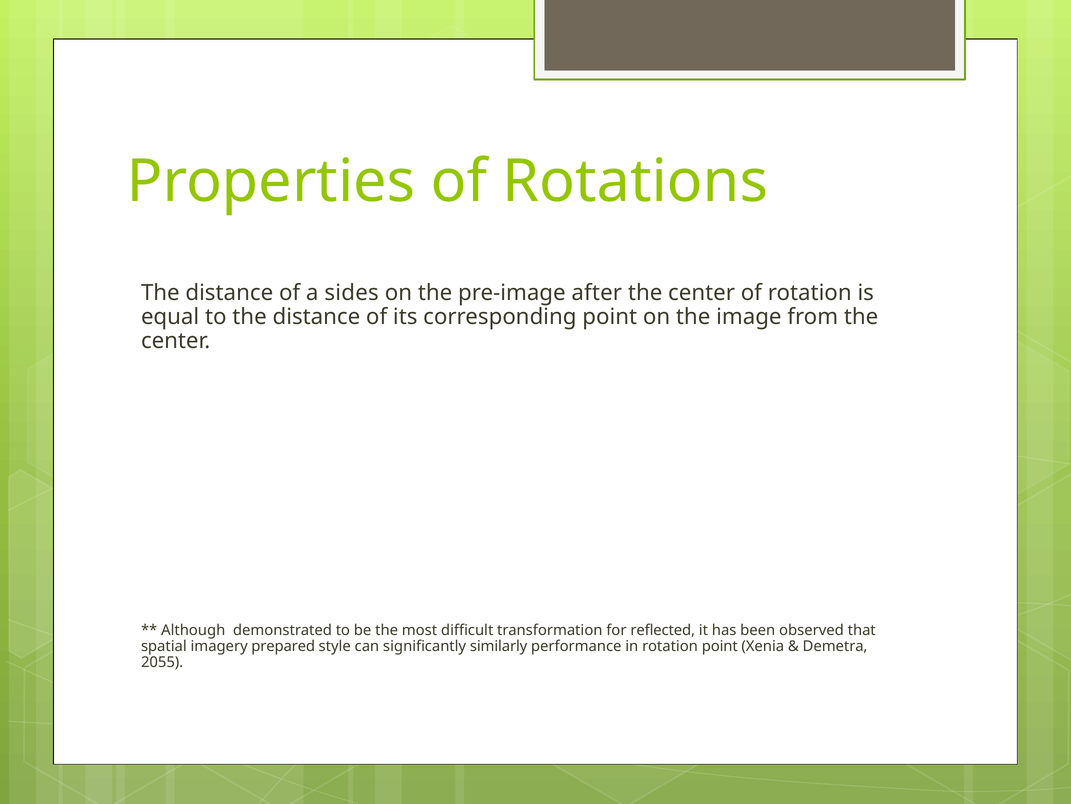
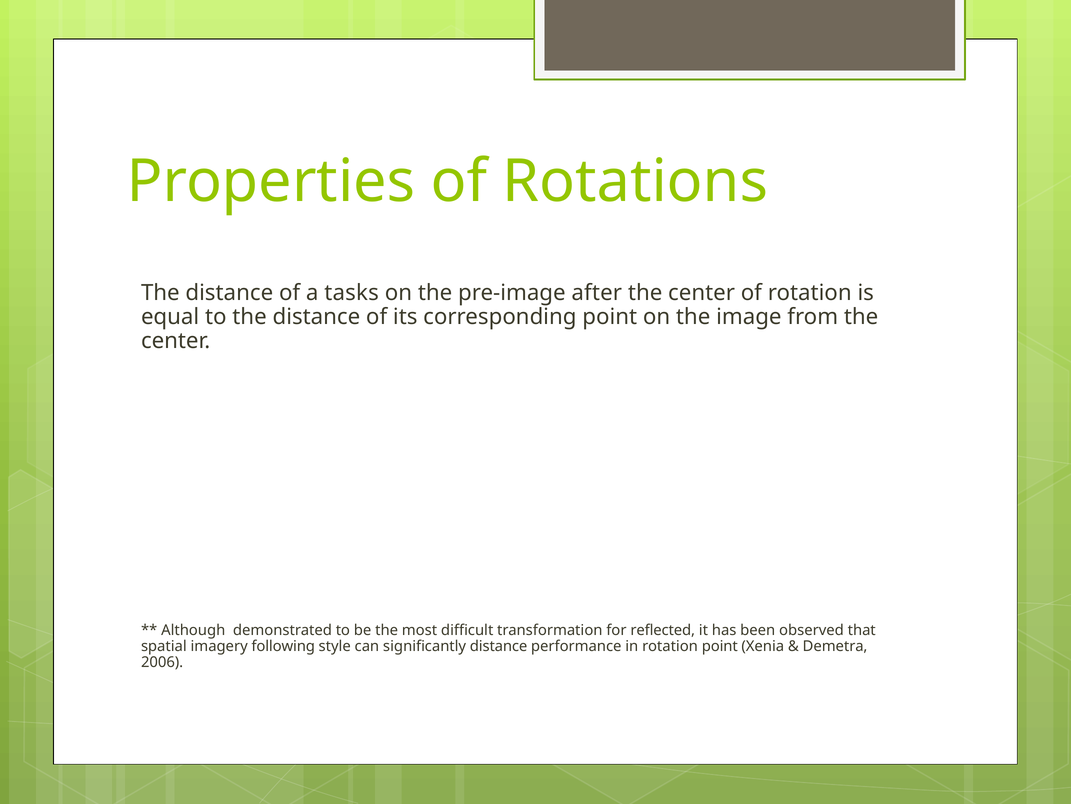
sides: sides -> tasks (352, 292)
prepared: prepared -> following (283, 646)
significantly similarly: similarly -> distance (499, 646)
2055: 2055 -> 2006 (162, 662)
